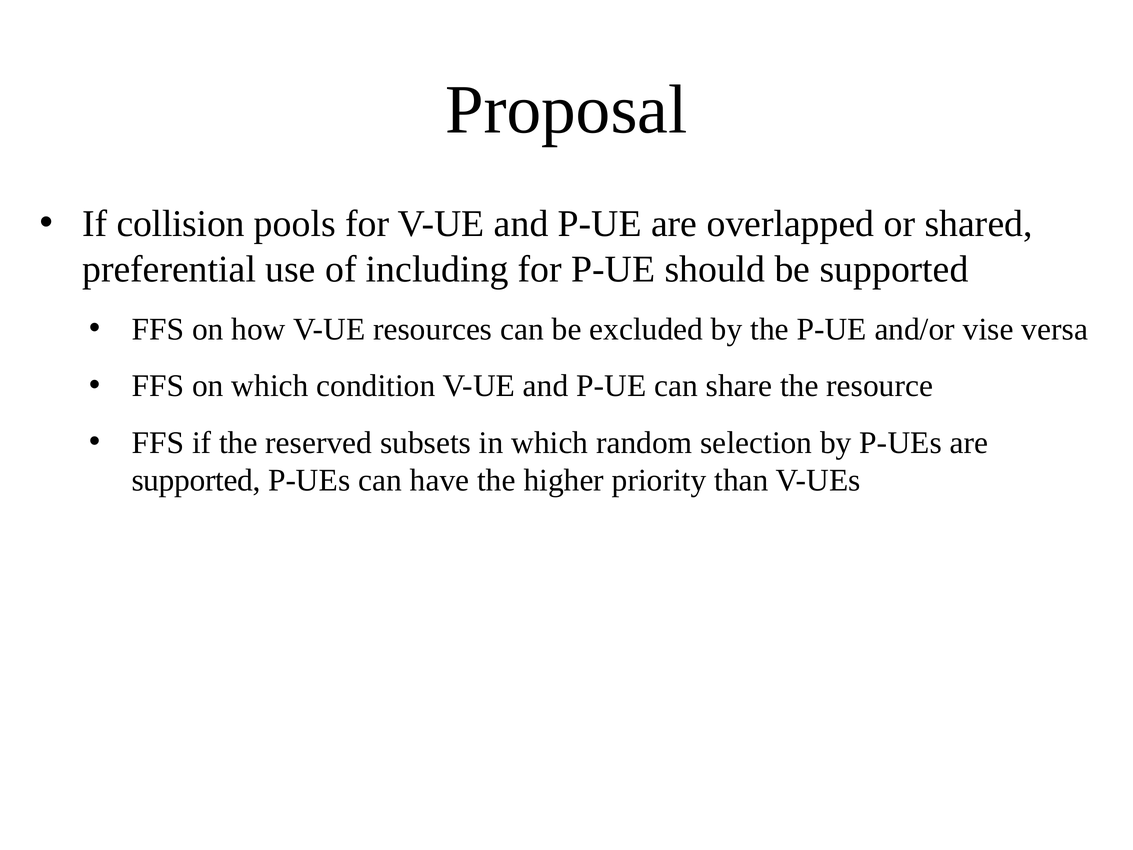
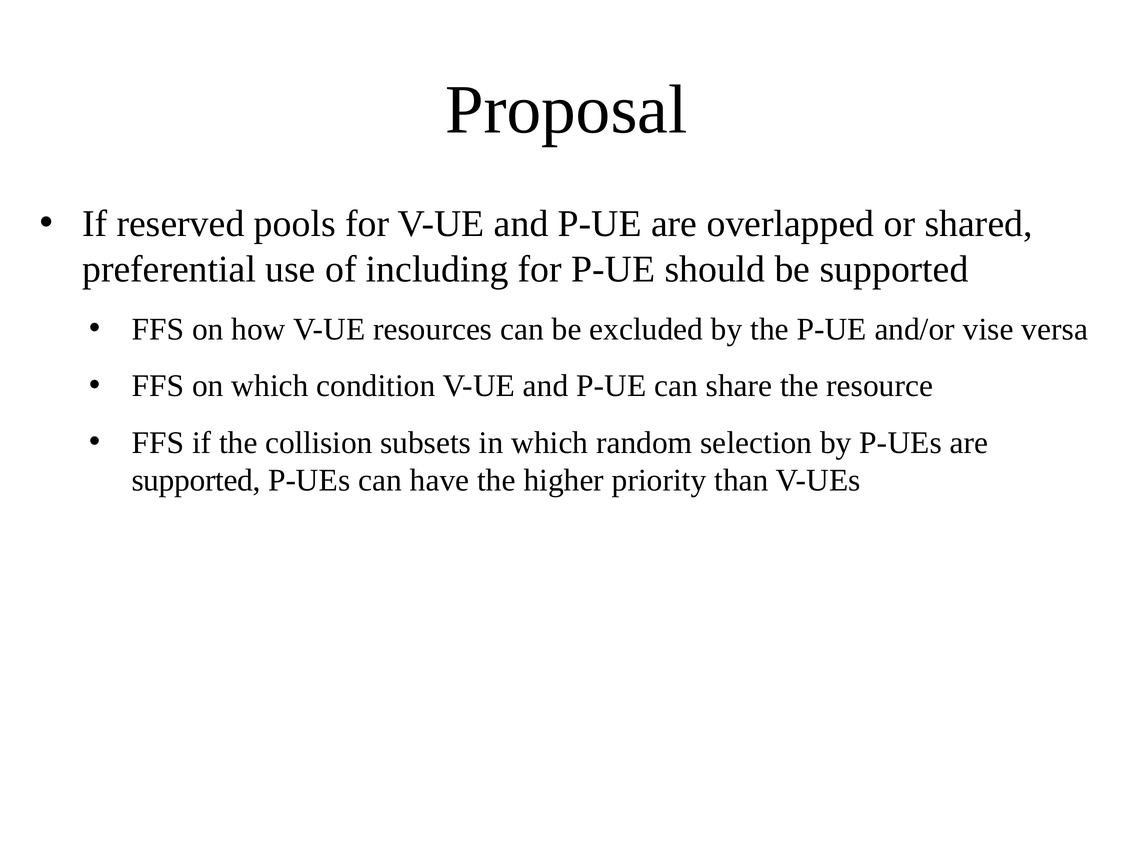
collision: collision -> reserved (181, 224)
reserved: reserved -> collision (319, 443)
